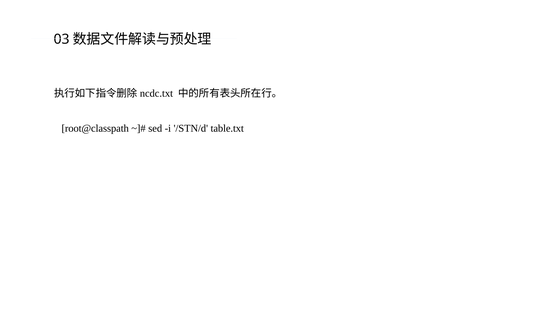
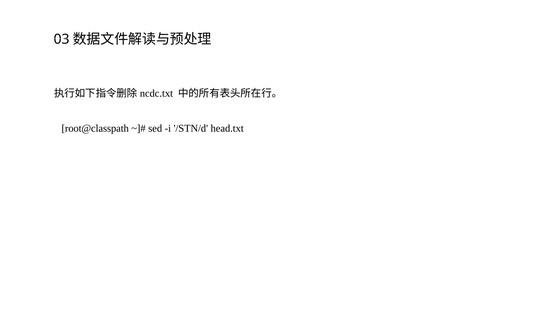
table.txt: table.txt -> head.txt (227, 128)
